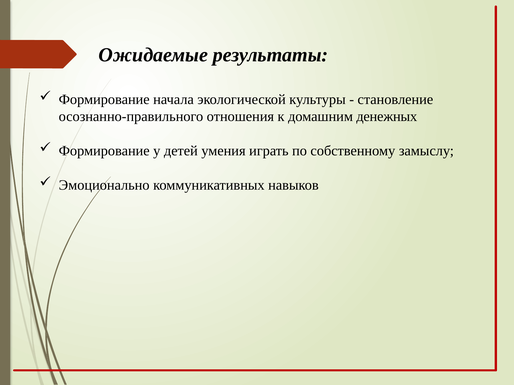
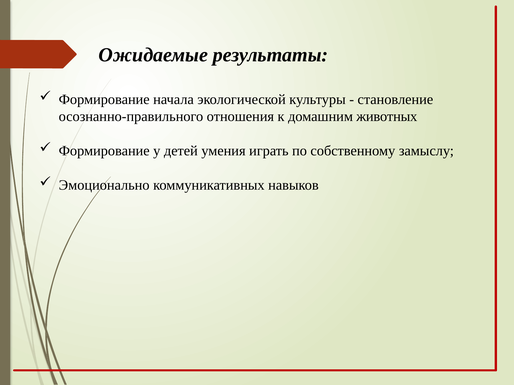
денежных: денежных -> животных (387, 117)
